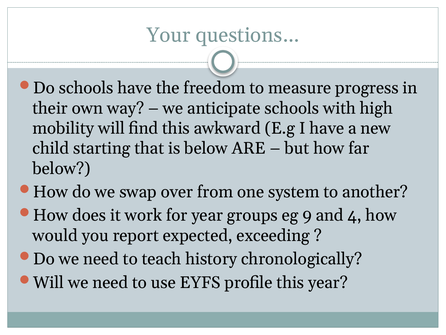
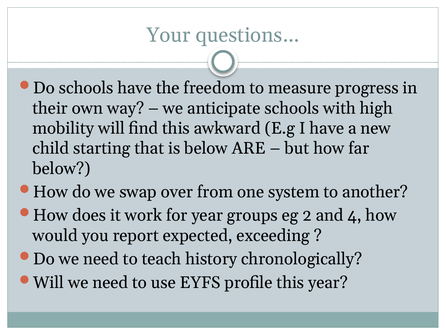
9: 9 -> 2 (307, 215)
